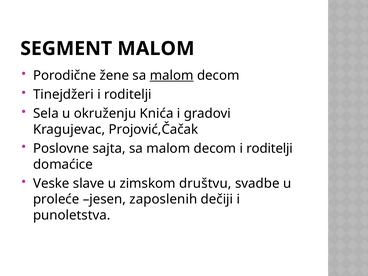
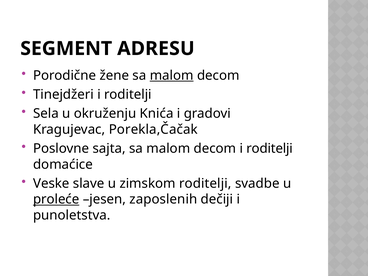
SEGMENT MALOM: MALOM -> ADRESU (156, 49)
Projović,Čačak: Projović,Čačak -> Porekla,Čačak (153, 129)
zimskom društvu: društvu -> roditelji (205, 183)
proleće underline: none -> present (56, 199)
